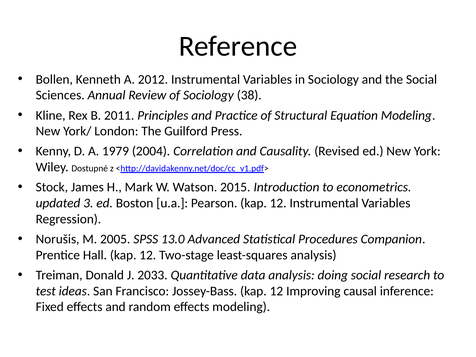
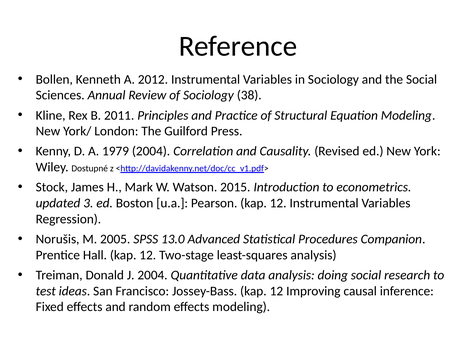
J 2033: 2033 -> 2004 (153, 275)
